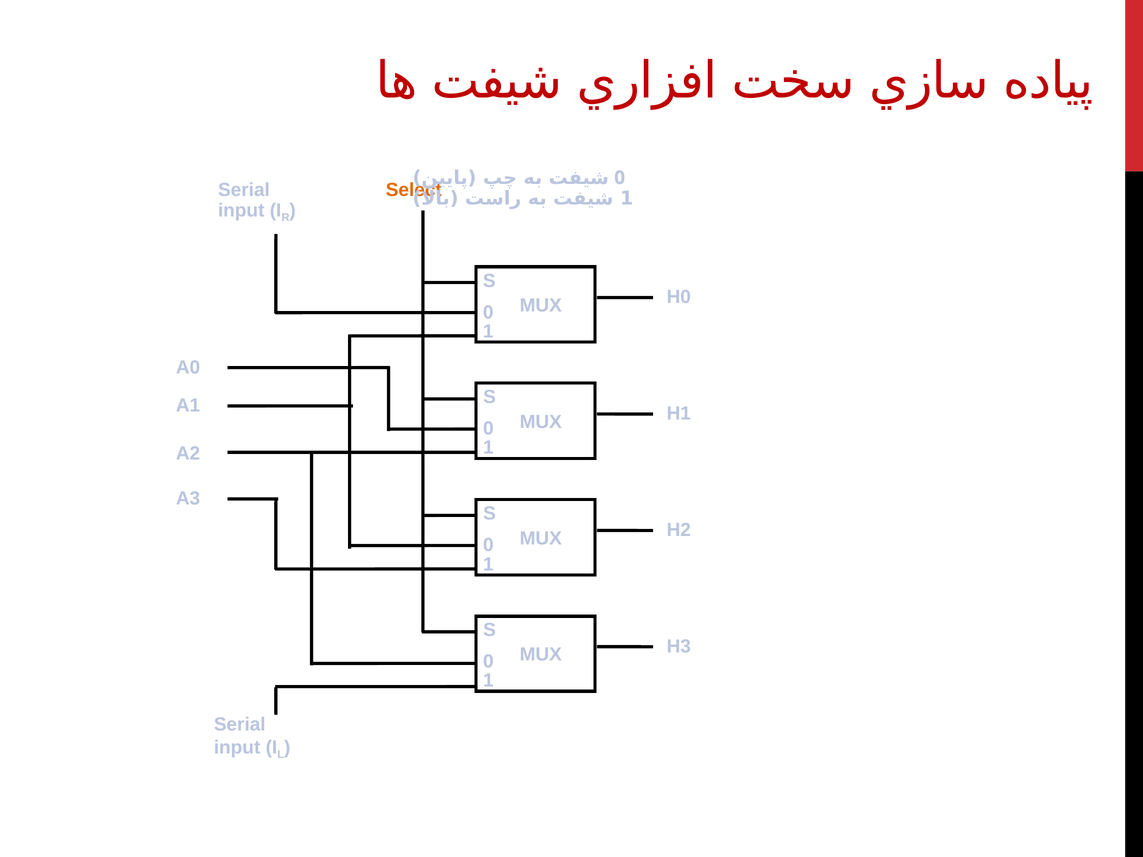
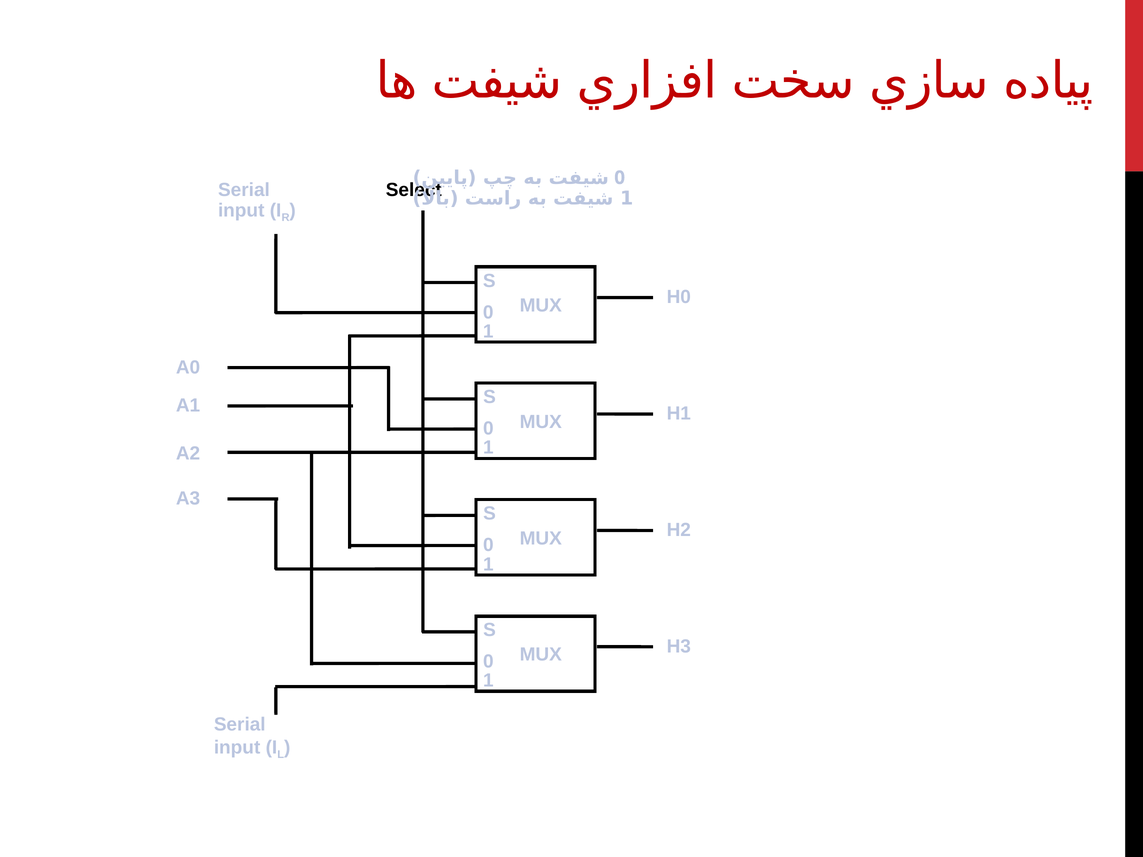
Select colour: orange -> black (414, 190)
